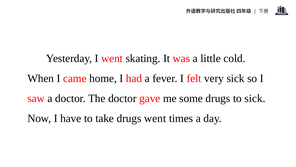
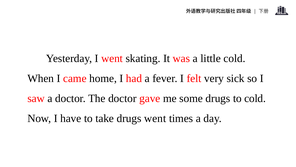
to sick: sick -> cold (255, 98)
